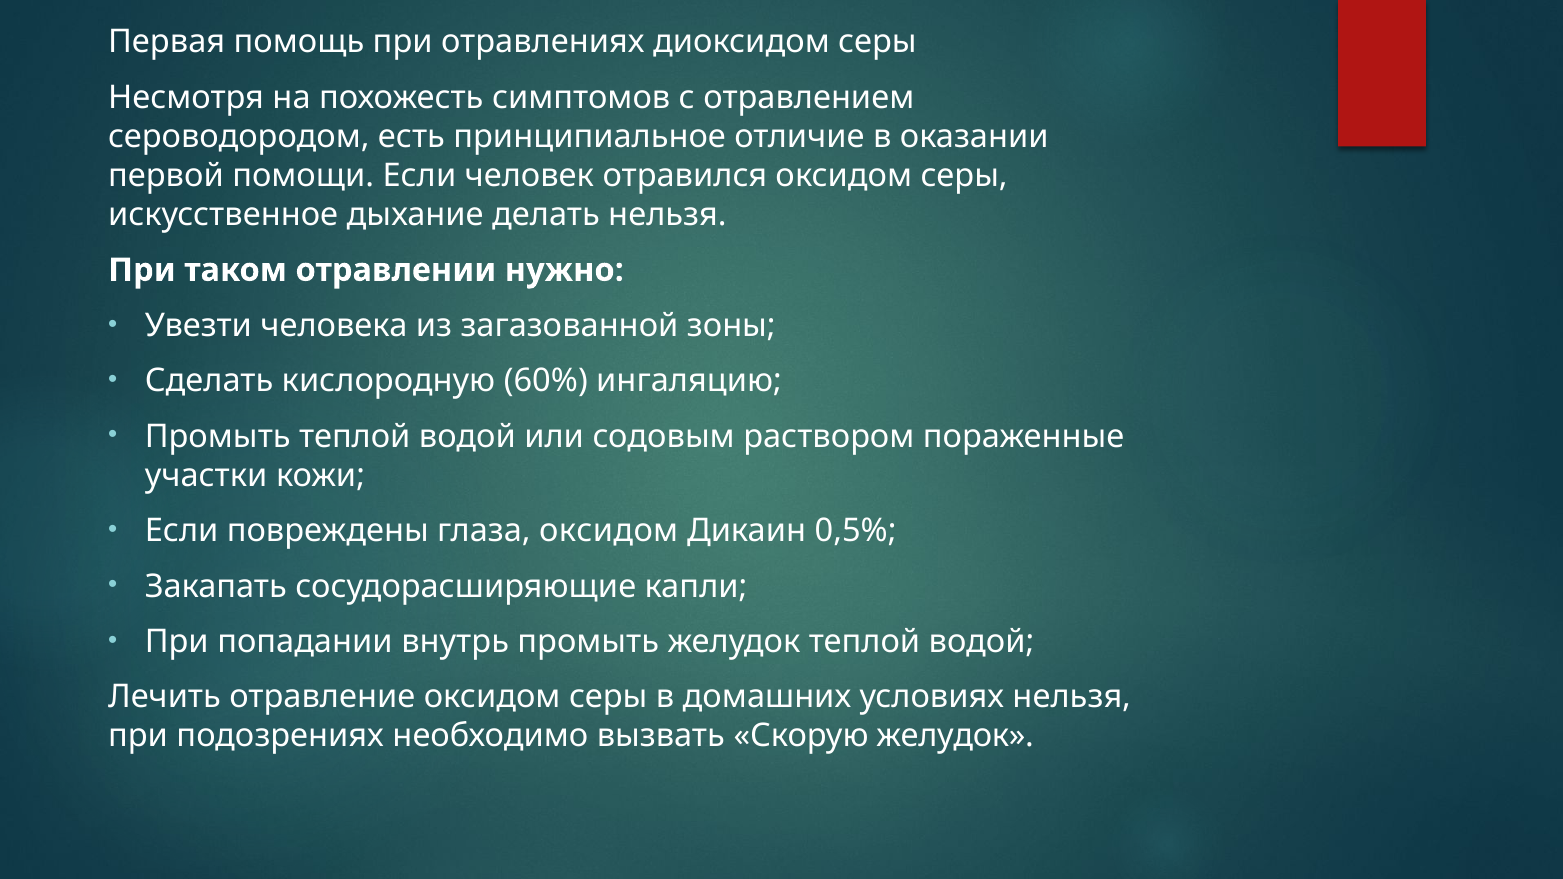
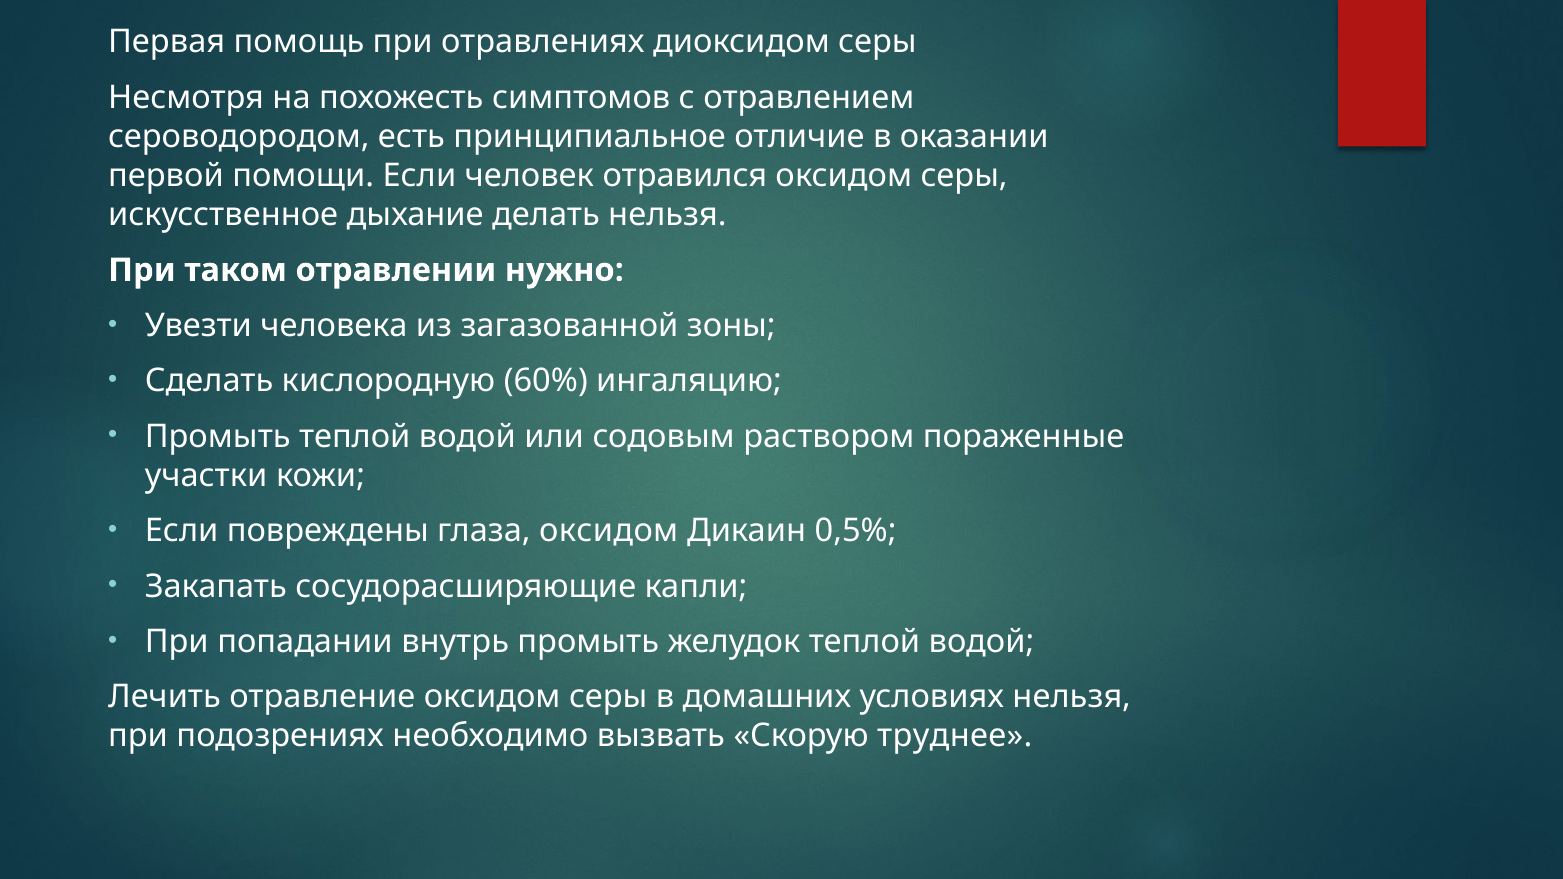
Скорую желудок: желудок -> труднее (955, 736)
